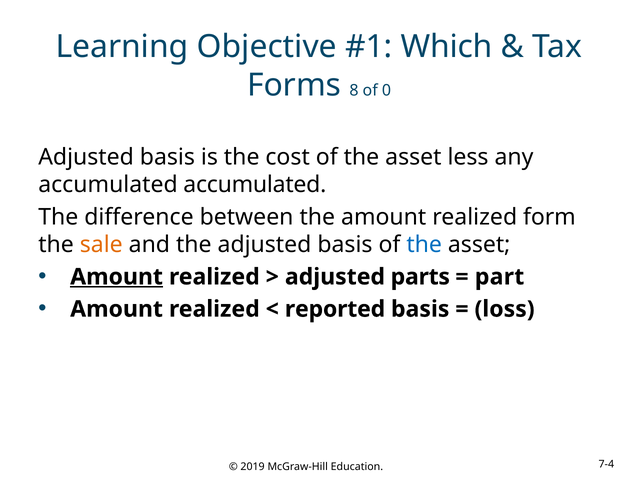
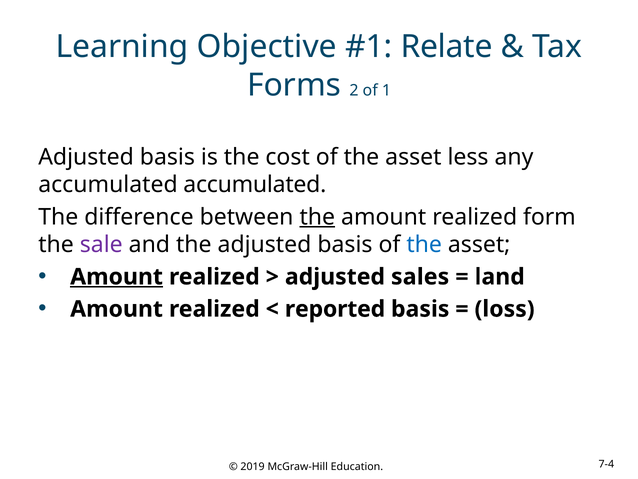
Which: Which -> Relate (447, 47)
8: 8 -> 2 (354, 90)
0: 0 -> 1 (386, 90)
the underline: none -> present (317, 217)
sale colour: orange -> purple (101, 244)
parts: parts -> sales (420, 277)
part: part -> land (500, 277)
